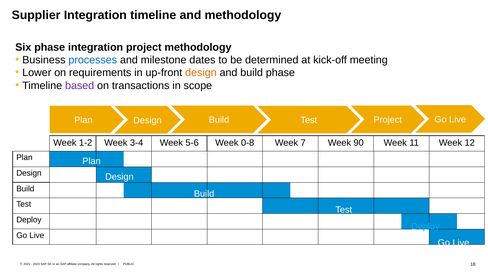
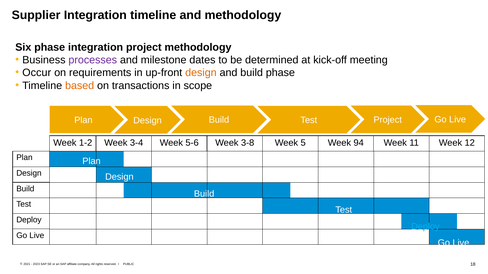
processes colour: blue -> purple (93, 60)
Lower: Lower -> Occur (37, 73)
based colour: purple -> orange (80, 86)
0-8: 0-8 -> 3-8 (248, 143)
7: 7 -> 5 (303, 143)
90: 90 -> 94 (359, 143)
